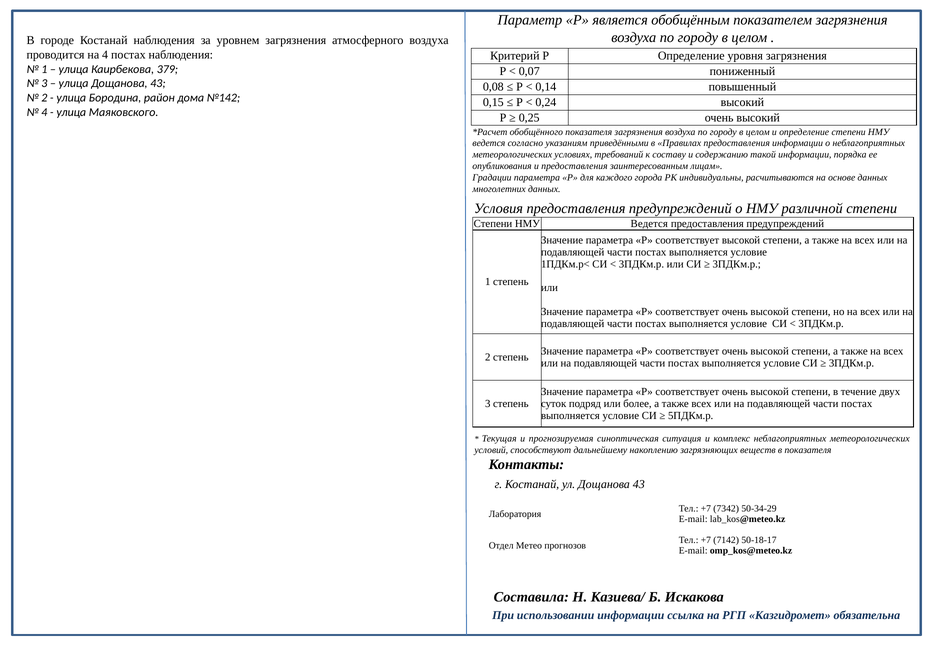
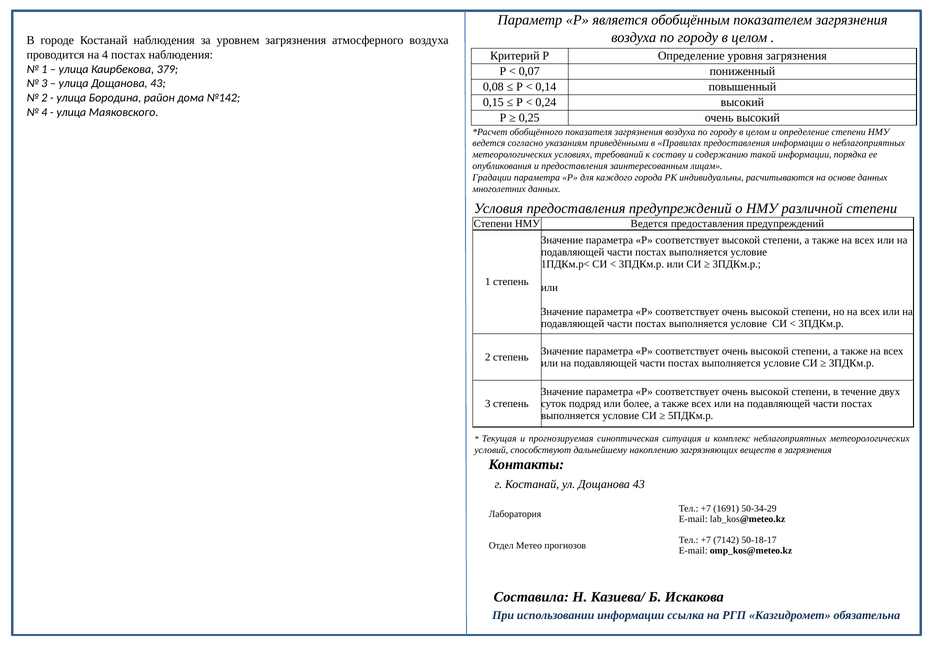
в показателя: показателя -> загрязнения (808, 450)
7342: 7342 -> 1691 (726, 509)
